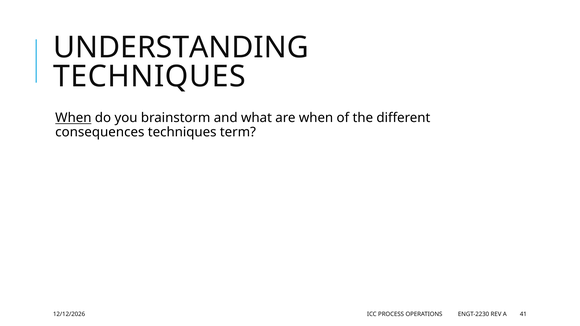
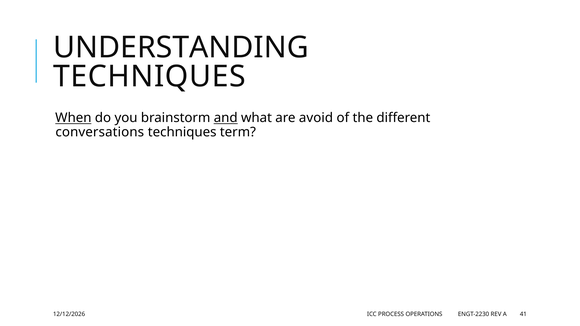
and underline: none -> present (226, 118)
are when: when -> avoid (316, 118)
consequences: consequences -> conversations (100, 132)
